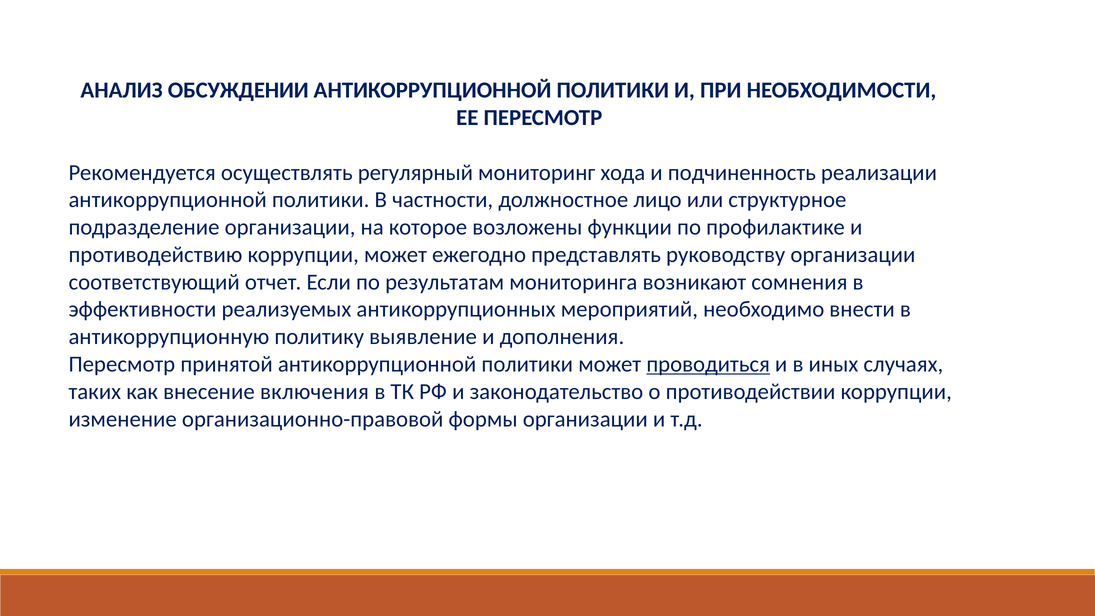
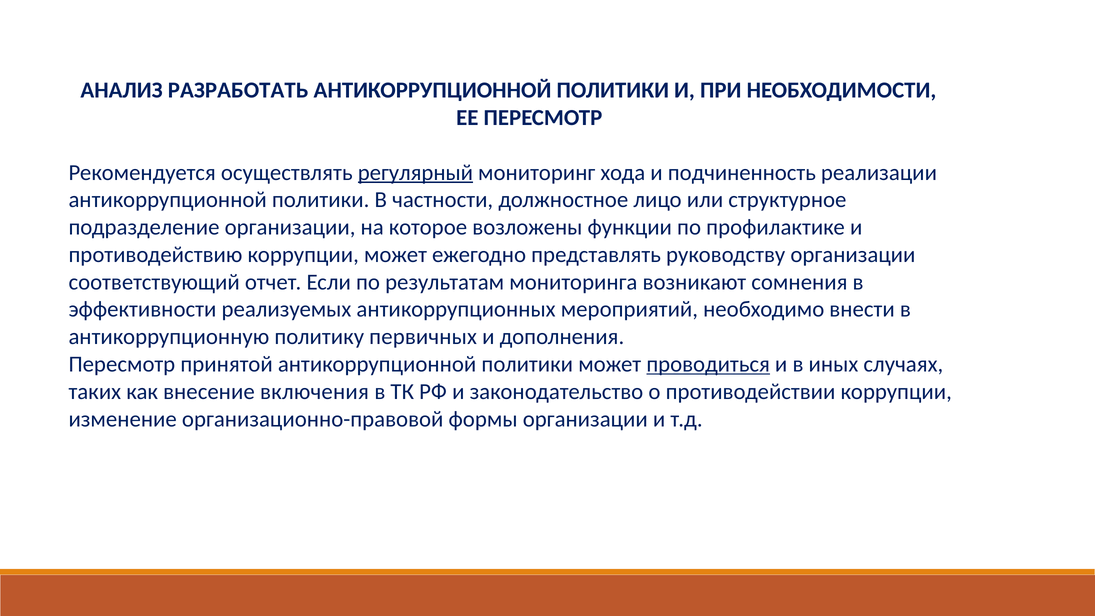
ОБСУЖДЕНИИ: ОБСУЖДЕНИИ -> РАЗРАБОТАТЬ (238, 90)
регулярный underline: none -> present (415, 172)
выявление: выявление -> первичных (423, 337)
